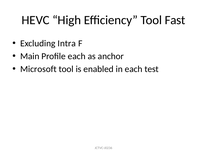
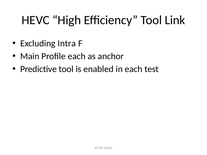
Fast: Fast -> Link (175, 20)
Microsoft: Microsoft -> Predictive (38, 69)
